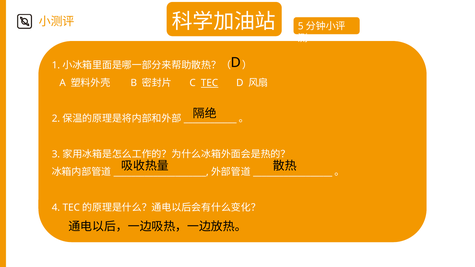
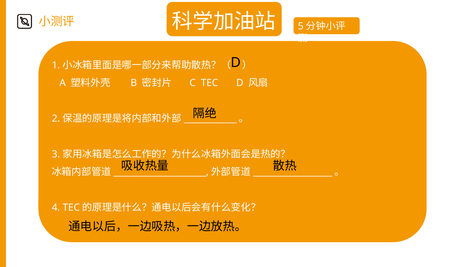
TEC underline: present -> none (210, 83)
